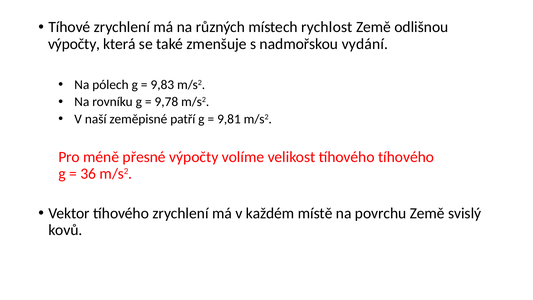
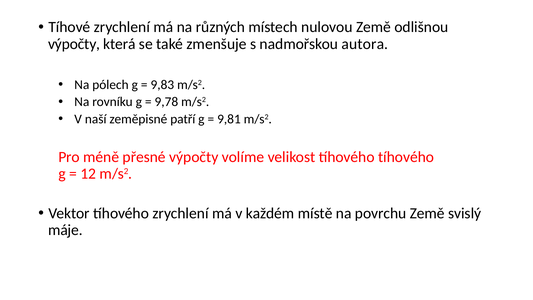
rychlost: rychlost -> nulovou (327, 27)
vydání: vydání -> autora (365, 44)
36: 36 -> 12 (88, 174)
kovů: kovů -> máje (65, 230)
